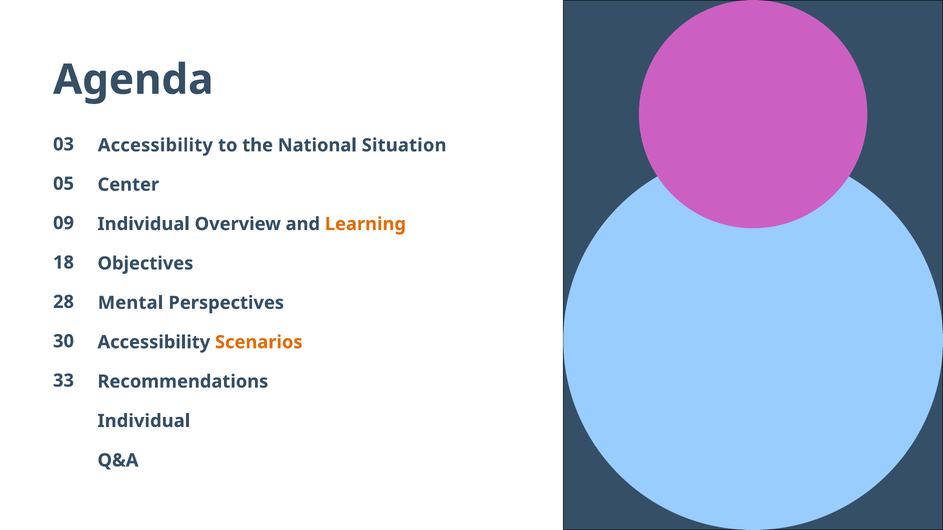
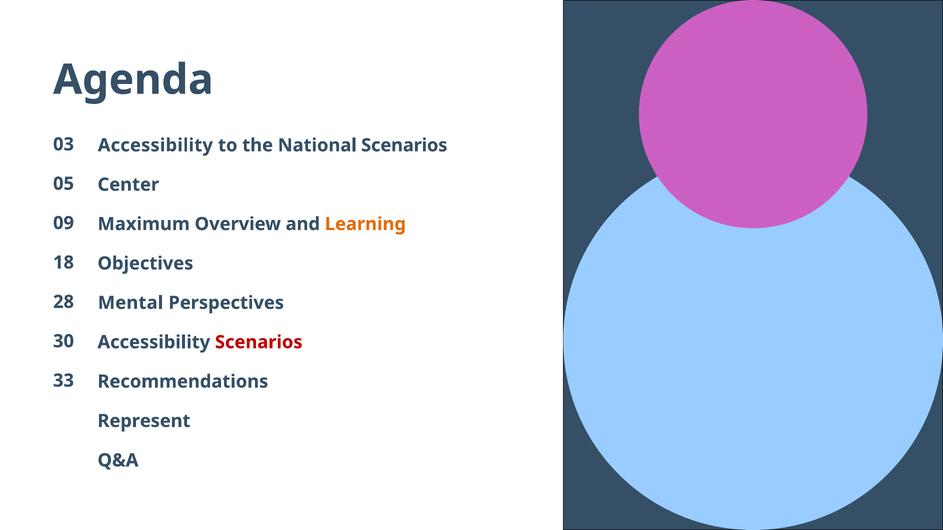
National Situation: Situation -> Scenarios (404, 145)
Individual: Individual -> Maximum (144, 224)
Scenarios colour: orange -> red (259, 342)
Individual: Individual -> Represent (144, 421)
